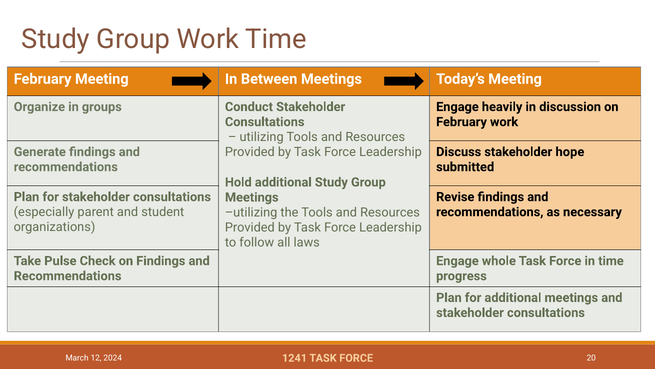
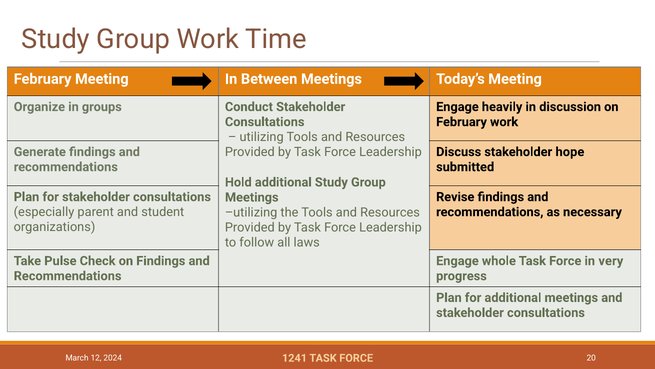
in time: time -> very (611, 261)
